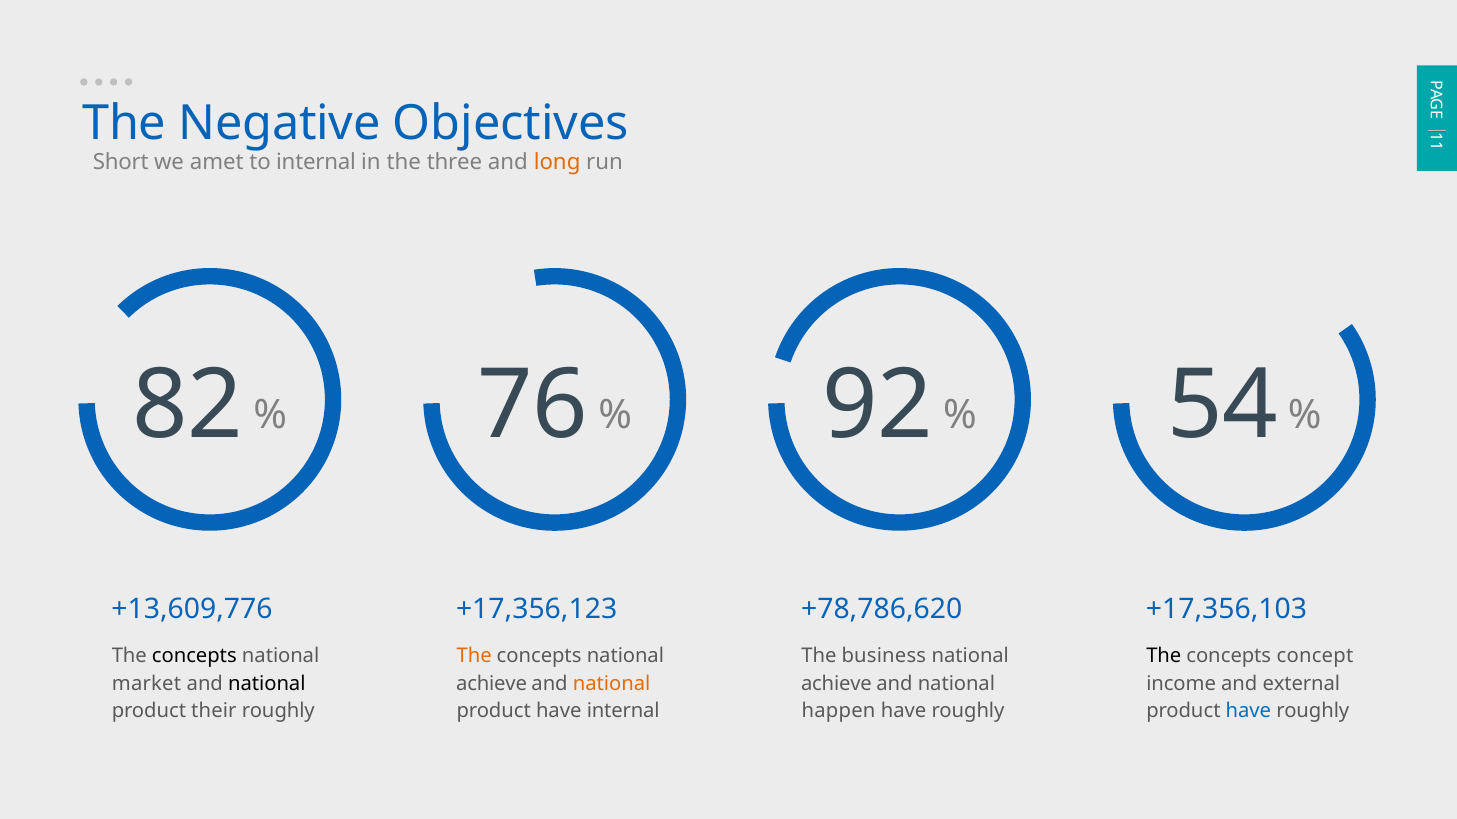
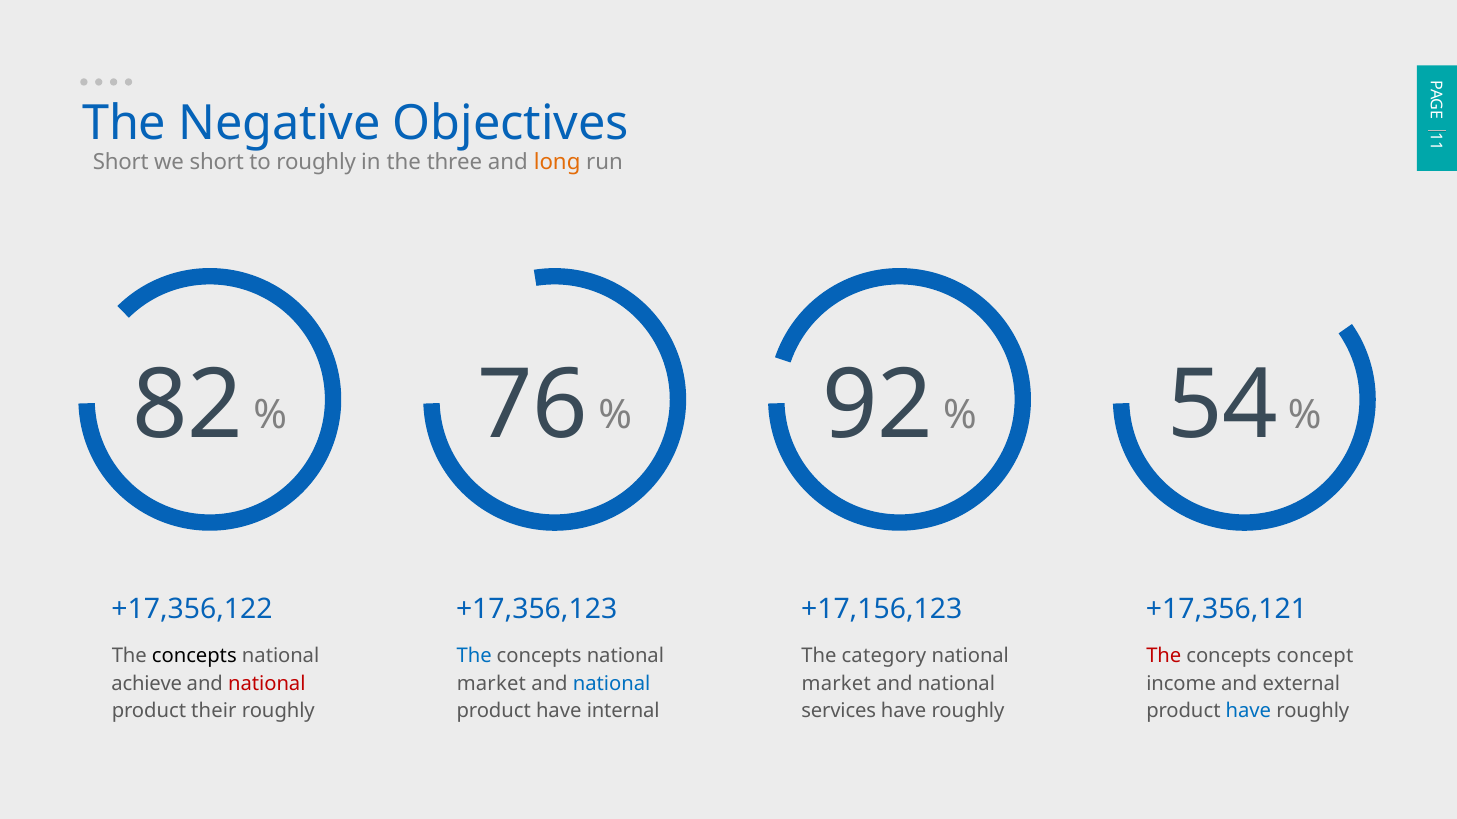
we amet: amet -> short (217, 162)
to internal: internal -> roughly (316, 162)
+13,609,776: +13,609,776 -> +17,356,122 (192, 610)
+78,786,620: +78,786,620 -> +17,156,123 (882, 610)
+17,356,103: +17,356,103 -> +17,356,121 (1226, 610)
The colour: orange -> blue (474, 656)
business: business -> category (884, 656)
The colour: black -> red (1164, 656)
market: market -> achieve (147, 684)
national colour: black -> red (267, 684)
achieve: achieve -> market (491, 684)
national colour: orange -> blue (612, 684)
achieve: achieve -> market (836, 684)
happen: happen -> services (839, 712)
